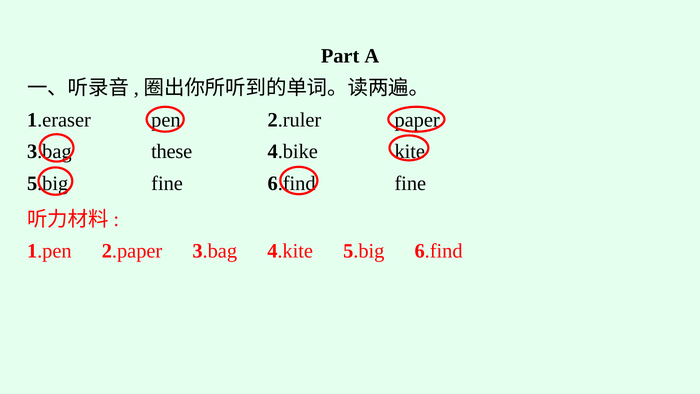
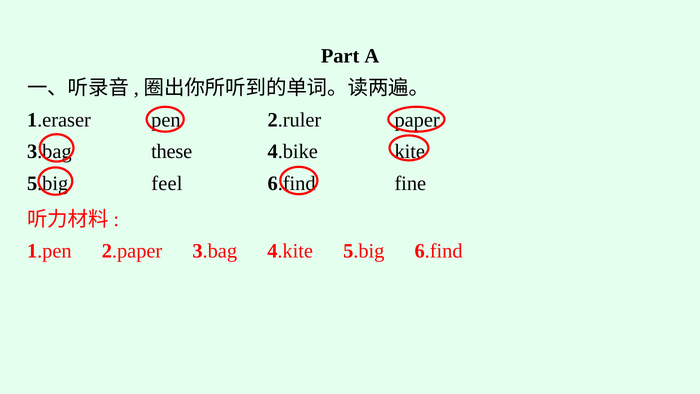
fine: fine -> feel (167, 183)
